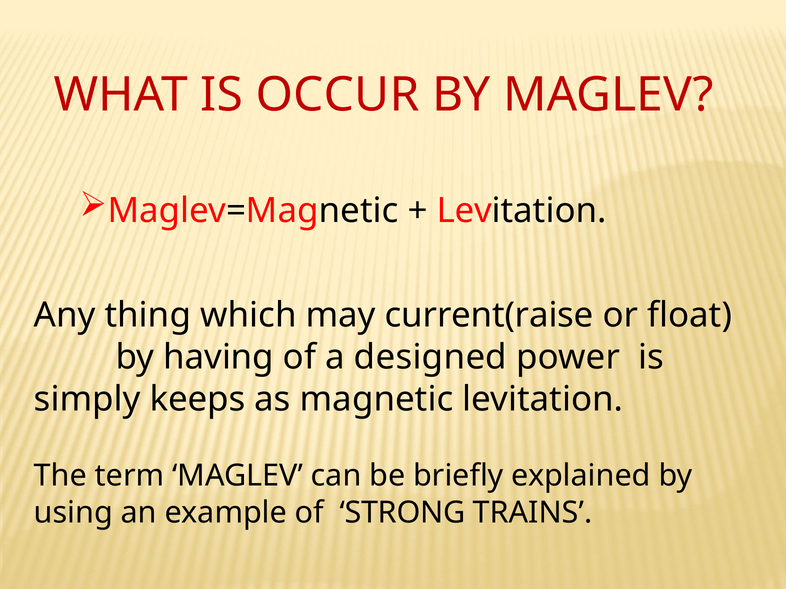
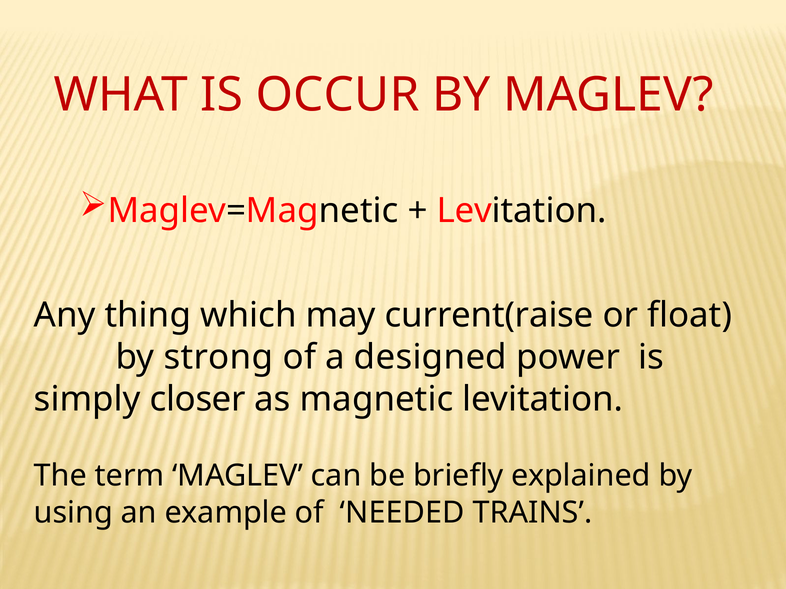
having: having -> strong (218, 357)
keeps: keeps -> closer (198, 399)
STRONG: STRONG -> NEEDED (402, 513)
